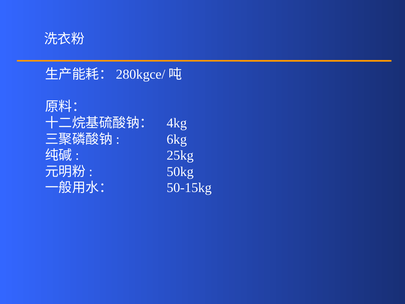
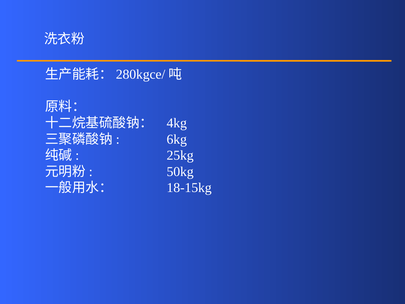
50-15kg: 50-15kg -> 18-15kg (189, 188)
